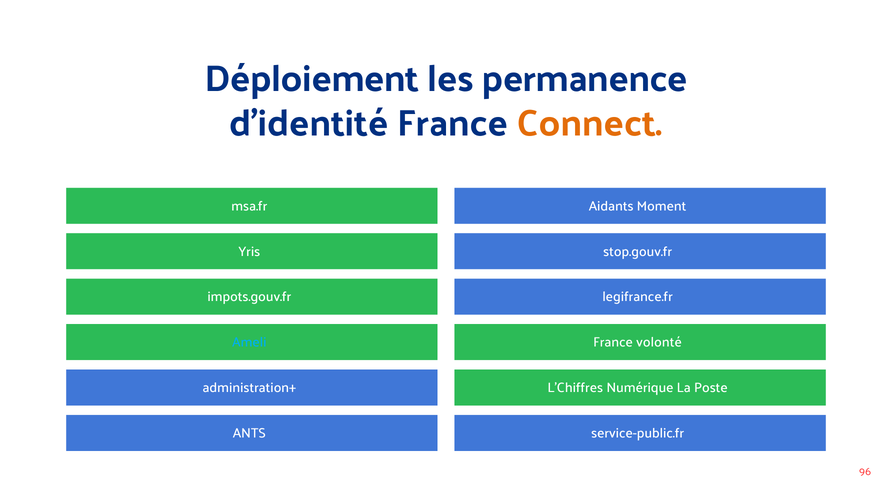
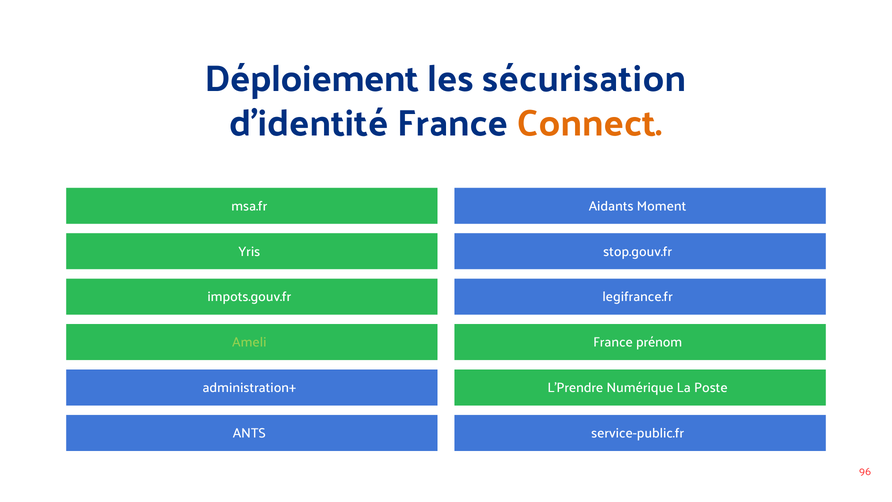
permanence: permanence -> sécurisation (584, 79)
Ameli colour: light blue -> light green (249, 342)
volonté: volonté -> prénom (659, 342)
L’Chiffres: L’Chiffres -> L’Prendre (575, 388)
